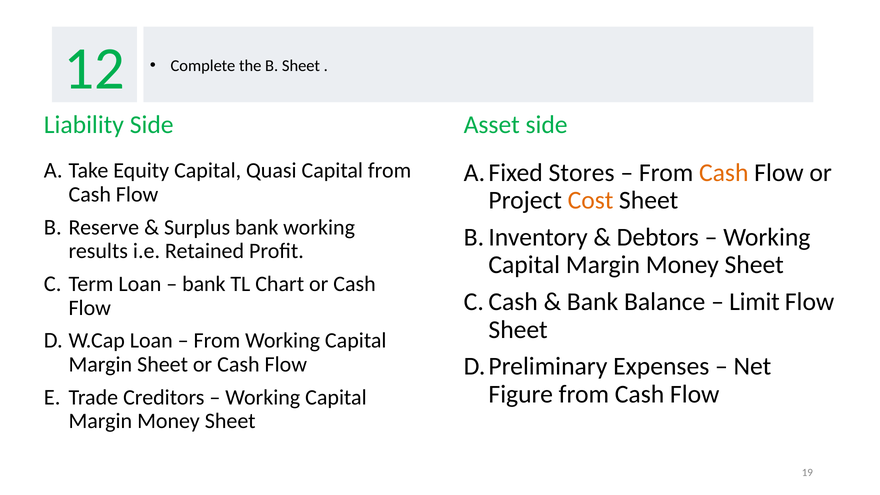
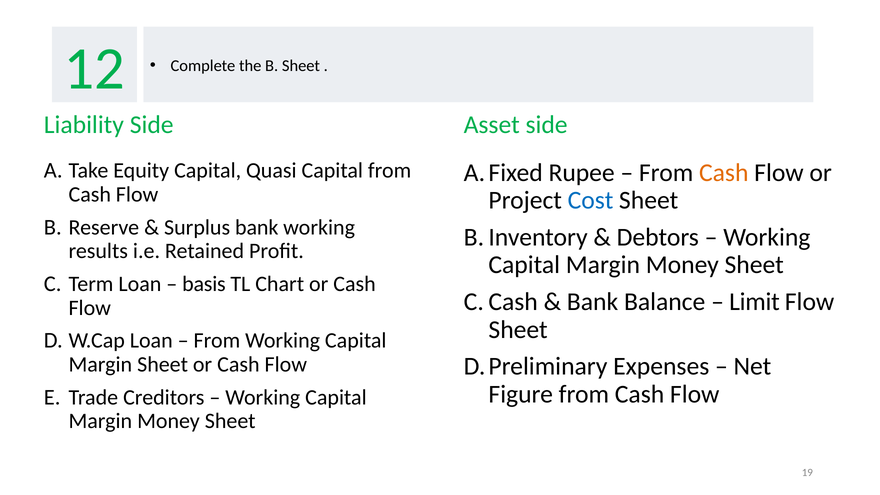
Stores: Stores -> Rupee (582, 173)
Cost colour: orange -> blue (591, 200)
bank: bank -> basis (204, 284)
